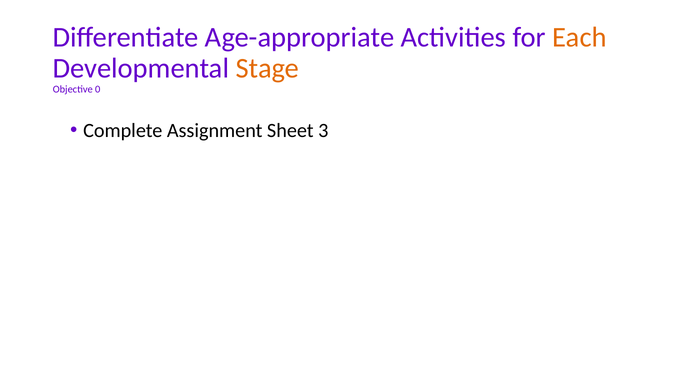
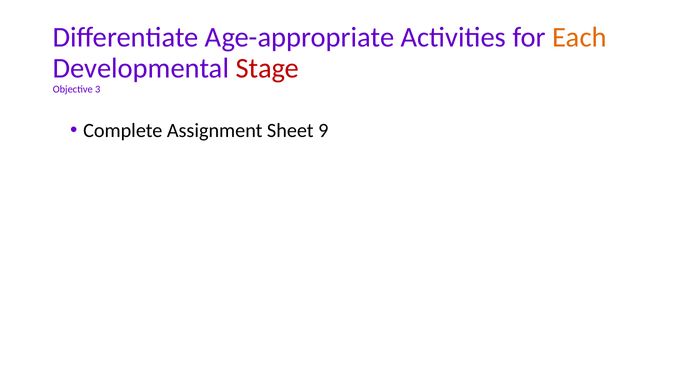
Stage colour: orange -> red (267, 68)
0: 0 -> 3 (98, 89)
3: 3 -> 9 (323, 130)
